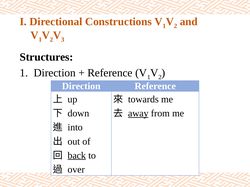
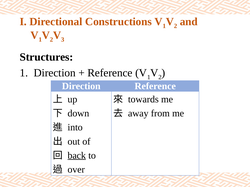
away underline: present -> none (138, 114)
